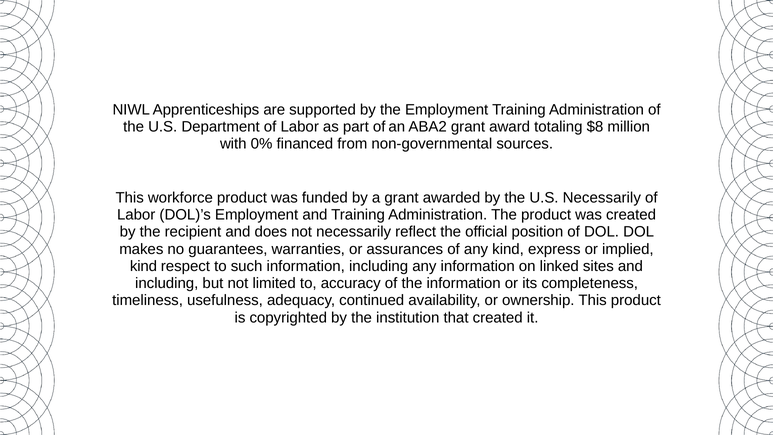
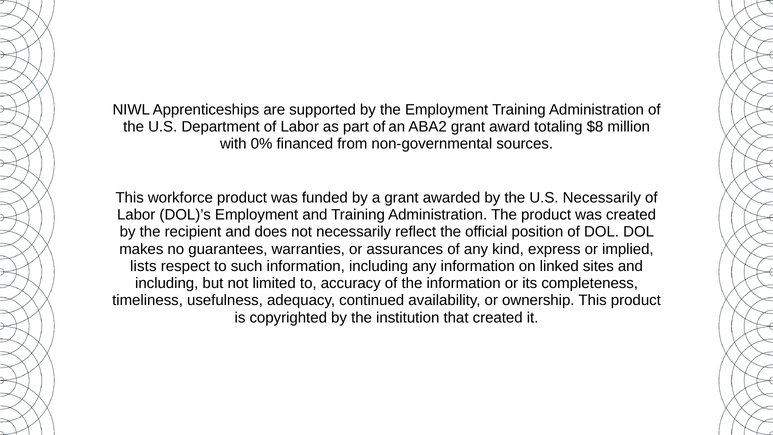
kind: kind -> lists (143, 266)
